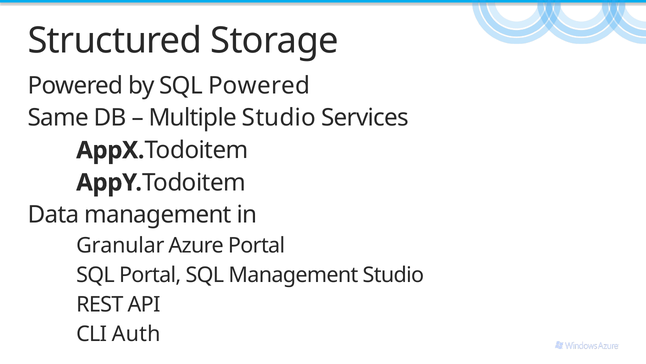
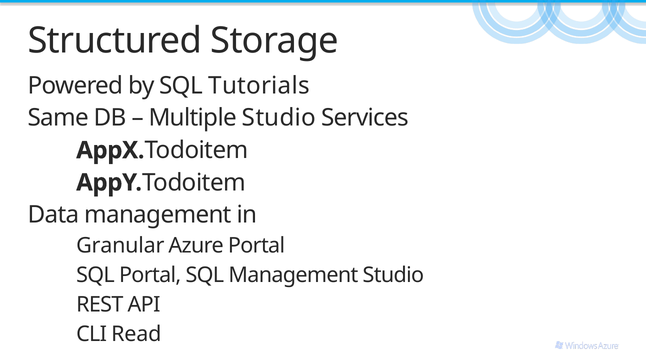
SQL Powered: Powered -> Tutorials (259, 86)
Auth: Auth -> Read (136, 333)
